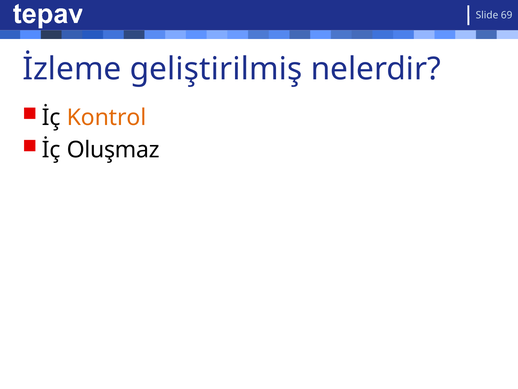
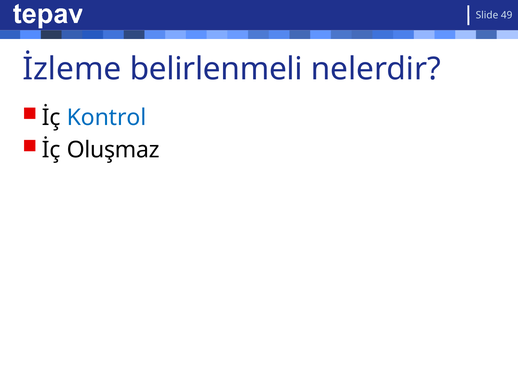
69: 69 -> 49 (507, 15)
geliştirilmiş: geliştirilmiş -> belirlenmeli (216, 69)
Kontrol colour: orange -> blue (107, 117)
